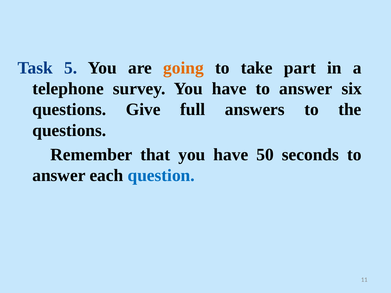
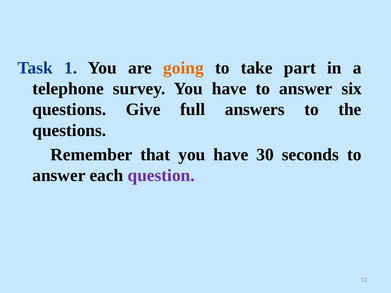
5: 5 -> 1 (71, 68)
50: 50 -> 30 (265, 155)
question colour: blue -> purple (161, 176)
